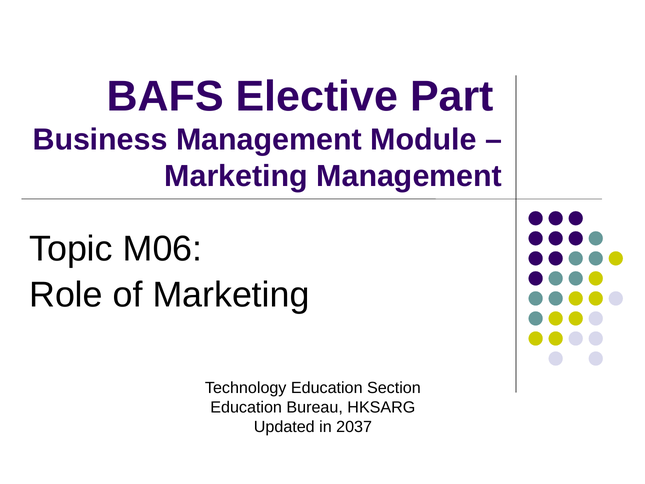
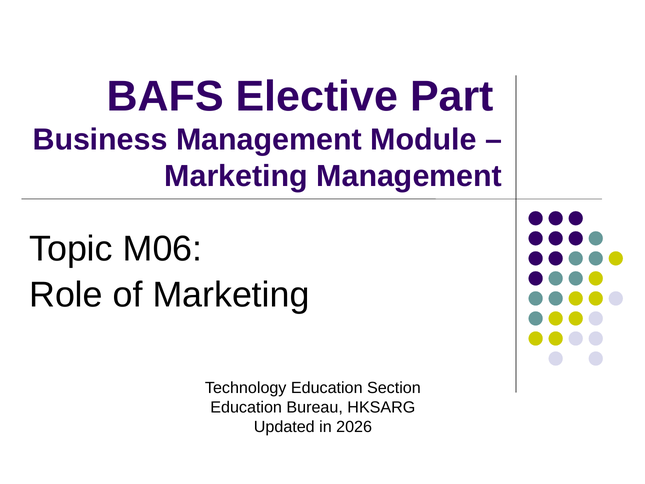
2037: 2037 -> 2026 (354, 427)
